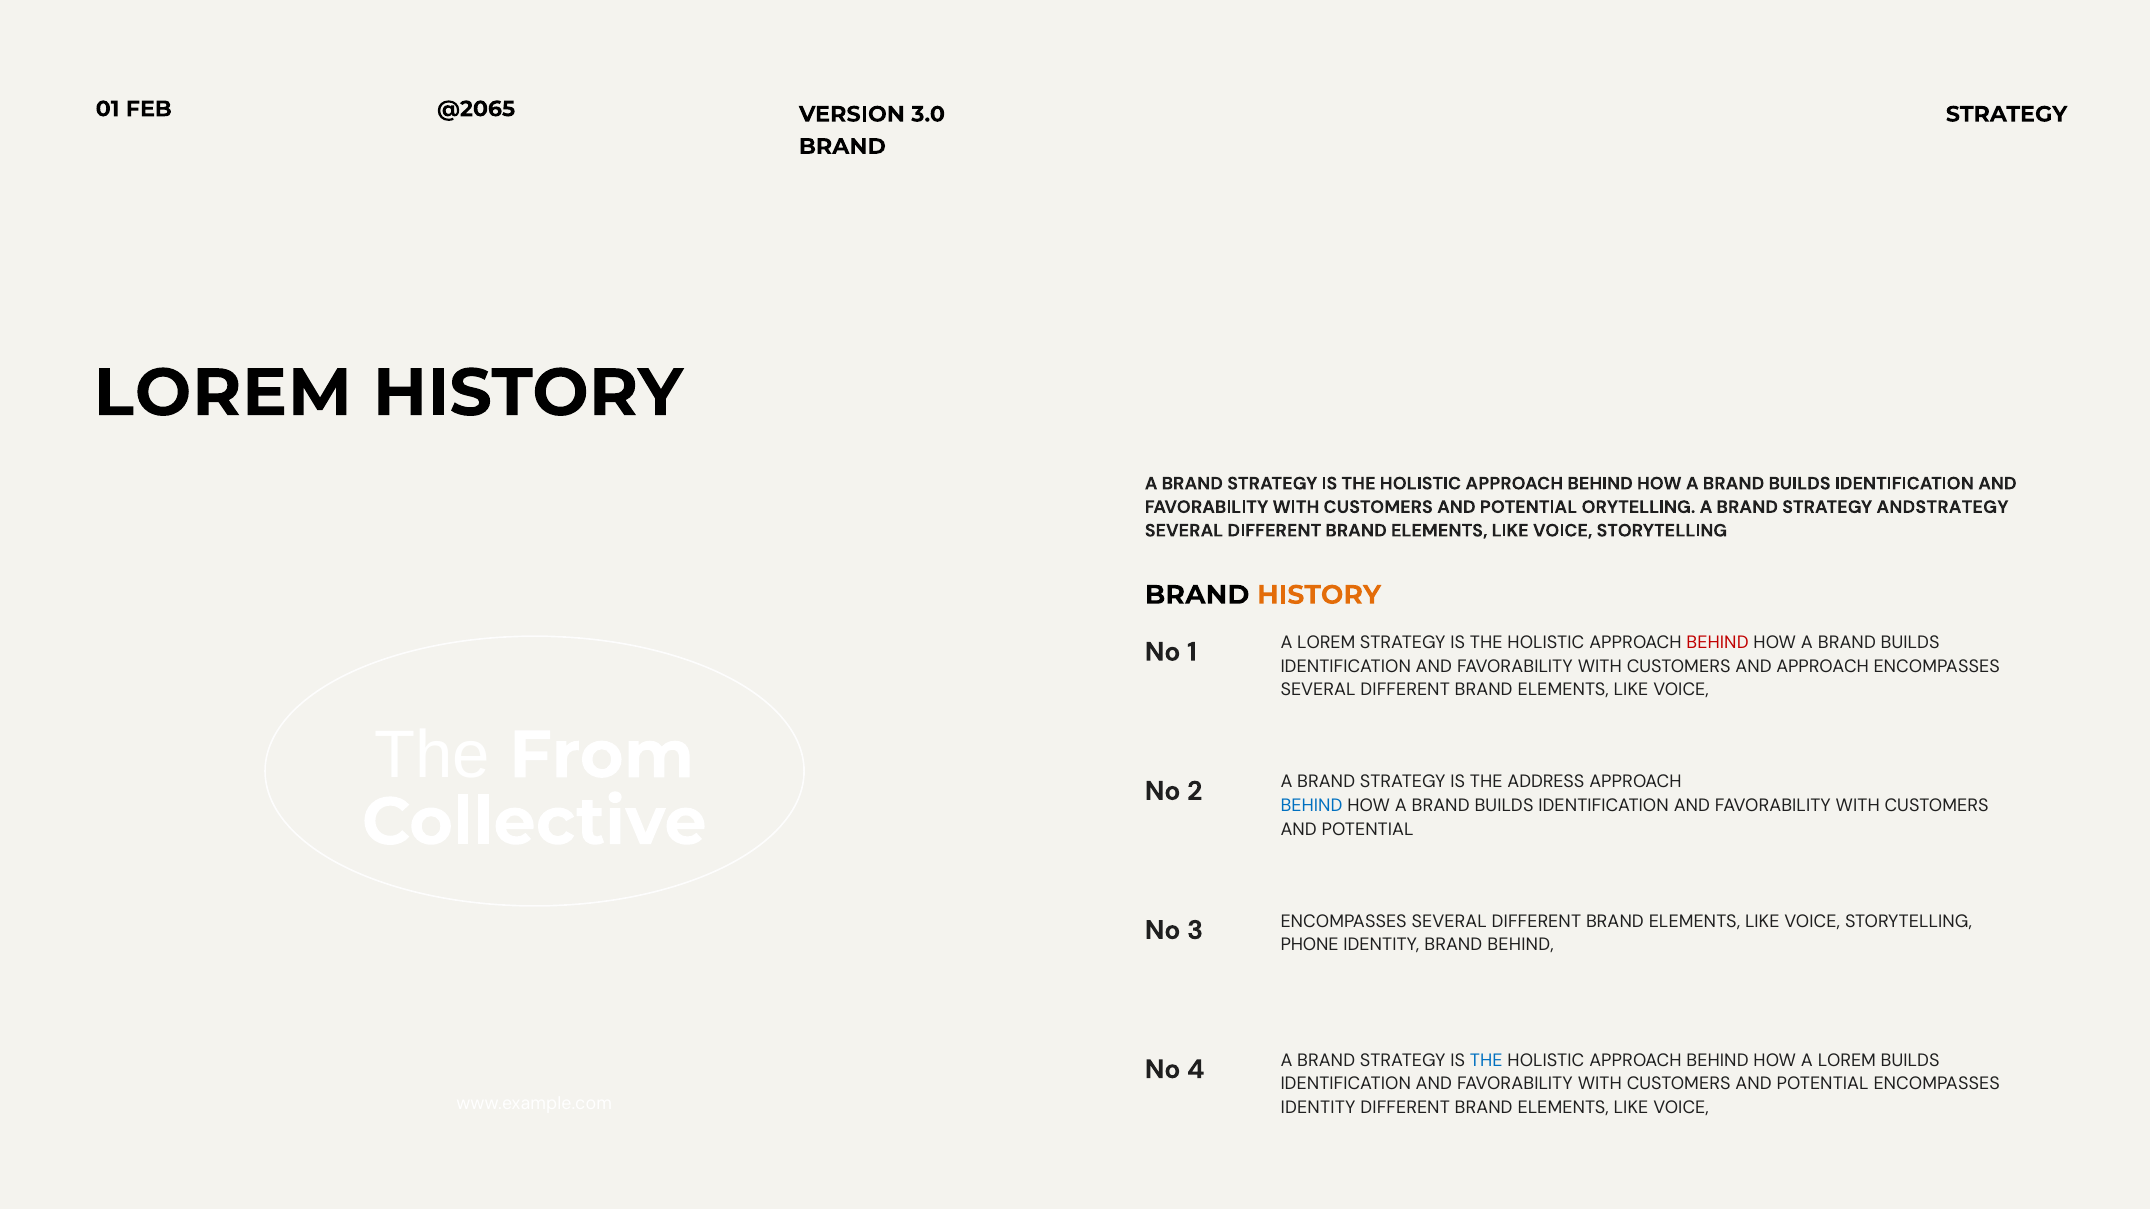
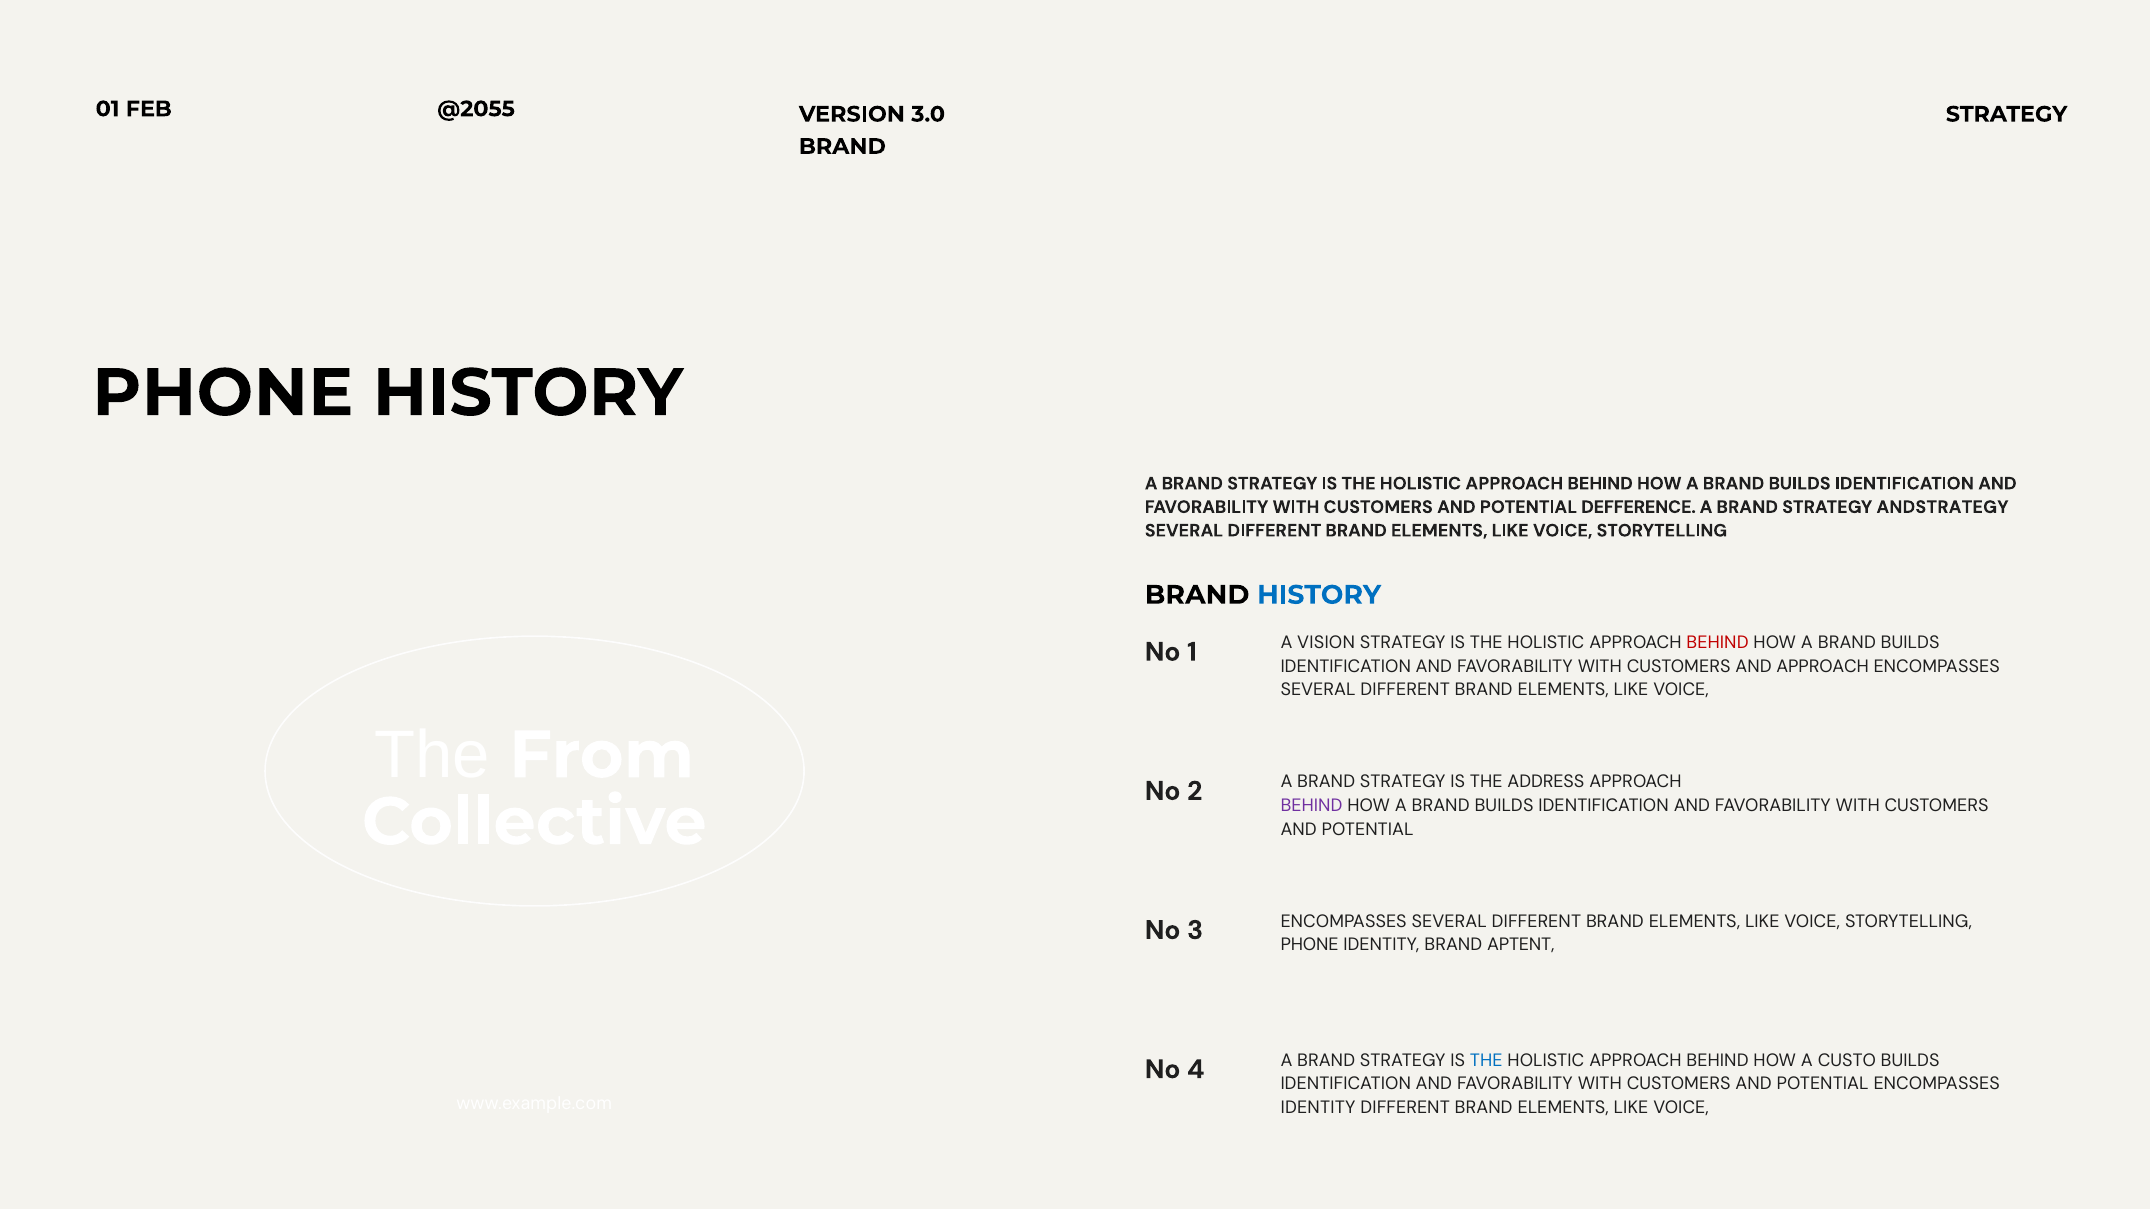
@2065: @2065 -> @2055 (476, 109)
LOREM: LOREM -> PHONE (223, 393)
ORYTELLING: ORYTELLING -> DEFFERENCE (1639, 507)
HISTORY colour: orange -> blue (1319, 595)
1 A LOREM: LOREM -> VISION (1326, 643)
BEHIND colour: blue -> purple (1312, 806)
BRAND BEHIND: BEHIND -> APTENT (1521, 945)
HOW A LOREM: LOREM -> CUSTO (1847, 1061)
